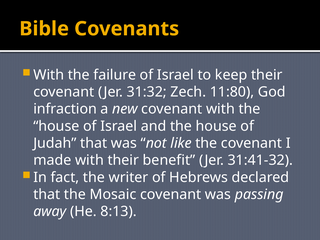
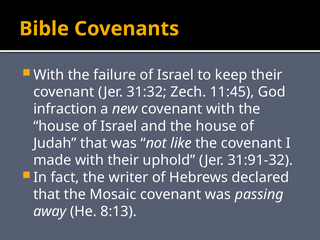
11:80: 11:80 -> 11:45 (232, 92)
benefit: benefit -> uphold (169, 160)
31:41-32: 31:41-32 -> 31:91-32 (260, 160)
